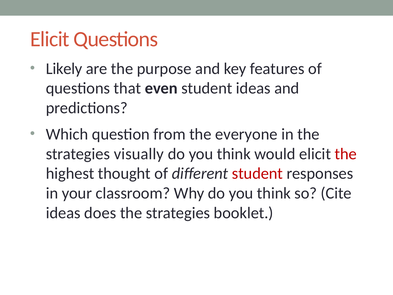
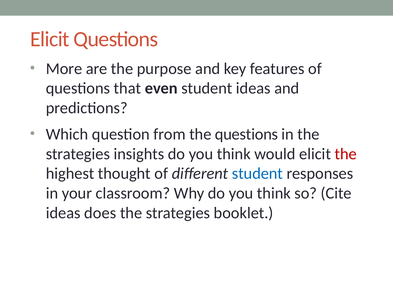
Likely: Likely -> More (64, 69)
the everyone: everyone -> questions (247, 134)
visually: visually -> insights (139, 154)
student colour: red -> blue (257, 173)
